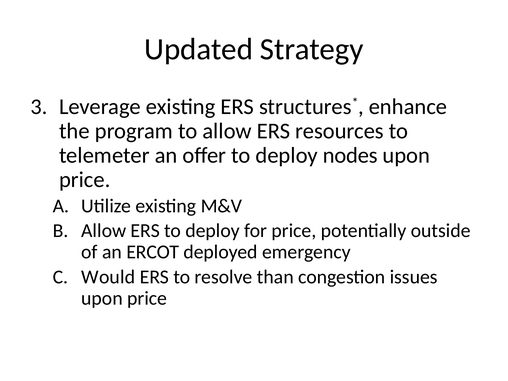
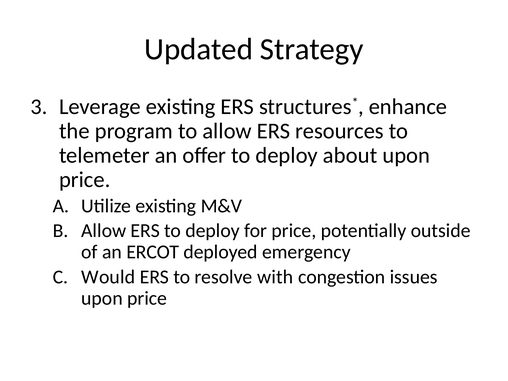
nodes: nodes -> about (350, 155)
than: than -> with (275, 277)
